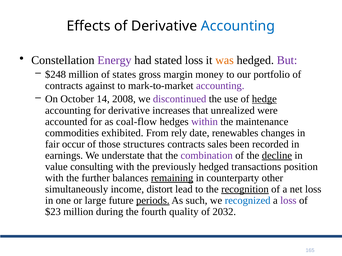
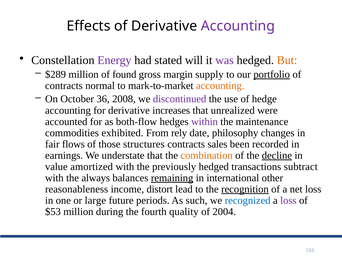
Accounting colour: blue -> purple (238, 26)
stated loss: loss -> will (194, 60)
was colour: orange -> purple (225, 60)
But colour: purple -> orange (287, 60)
$248: $248 -> $289 (56, 74)
states: states -> found (124, 74)
money: money -> supply (209, 74)
portfolio underline: none -> present (272, 74)
against: against -> normal (100, 86)
accounting colour: purple -> orange (220, 86)
14: 14 -> 36 (103, 99)
hedge underline: present -> none (264, 99)
coal-flow: coal-flow -> both-flow (137, 122)
renewables: renewables -> philosophy (235, 133)
occur: occur -> flows (73, 144)
combination colour: purple -> orange (207, 156)
consulting: consulting -> amortized (92, 167)
position: position -> subtract (301, 167)
further: further -> always (96, 178)
counterparty: counterparty -> international (233, 178)
simultaneously: simultaneously -> reasonableness (77, 190)
periods underline: present -> none (153, 201)
$23: $23 -> $53 (53, 212)
2032: 2032 -> 2004 (224, 212)
